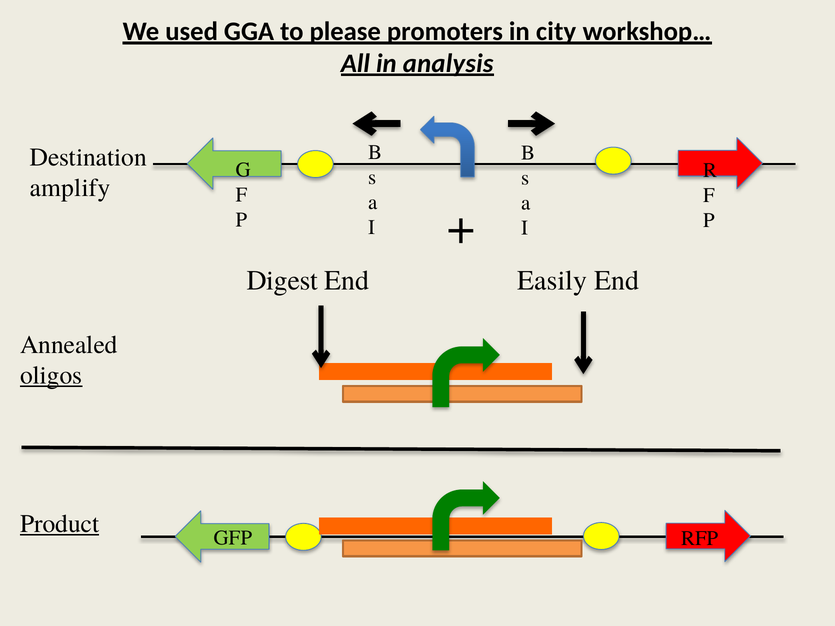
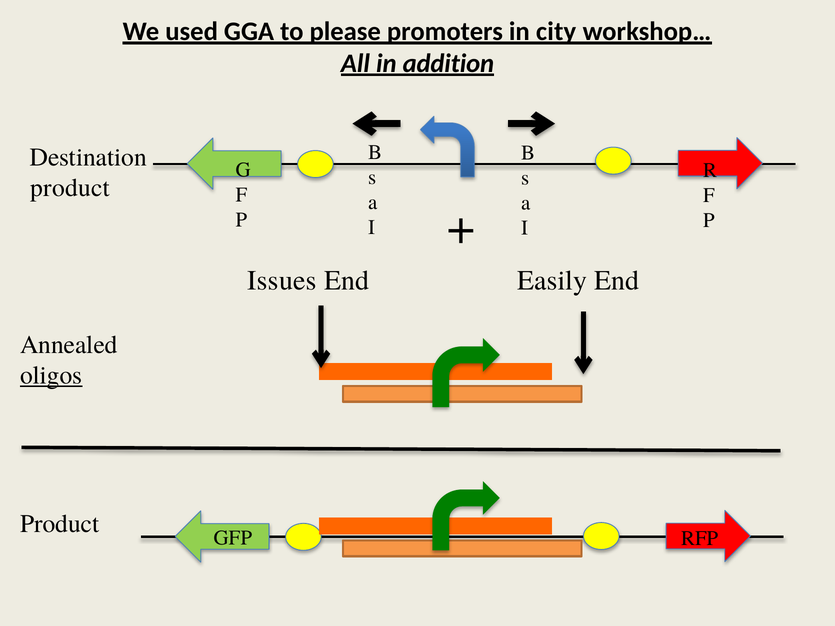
analysis: analysis -> addition (448, 64)
amplify: amplify -> product (70, 188)
Digest: Digest -> Issues (282, 281)
Product underline: present -> none (60, 524)
